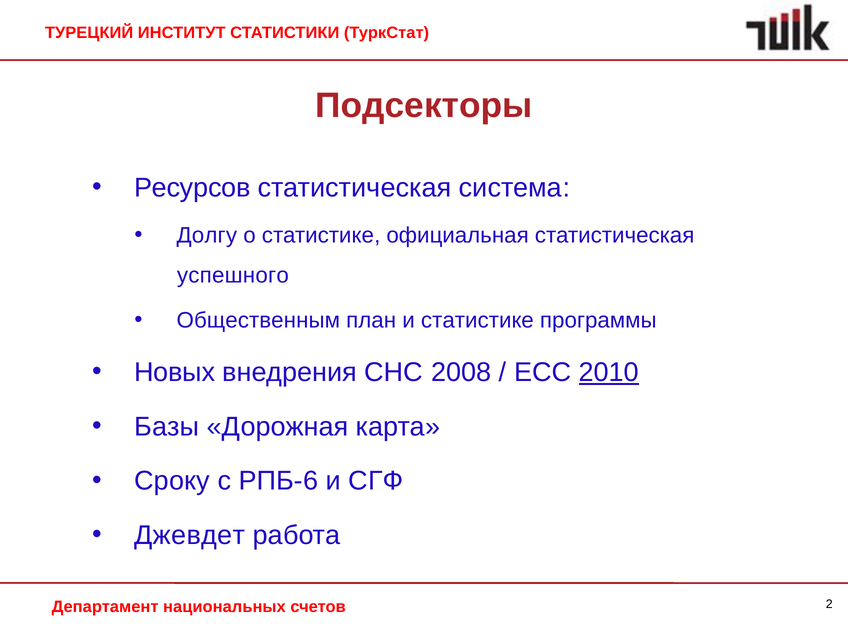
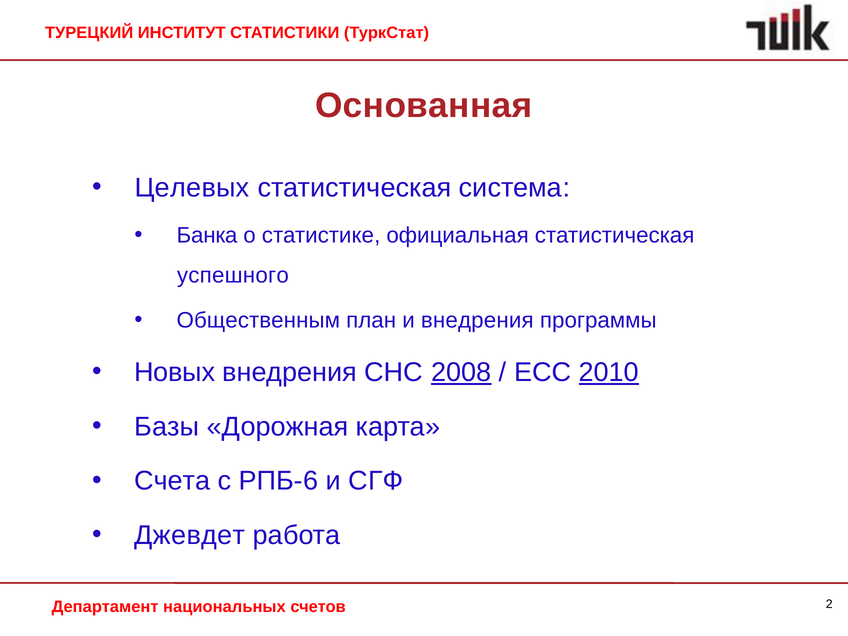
Подсекторы: Подсекторы -> Основанная (424, 105)
Ресурсов: Ресурсов -> Целевых (192, 188)
Долгу: Долгу -> Банка (207, 235)
и статистике: статистике -> внедрения (477, 320)
2008 underline: none -> present (461, 372)
Сроку: Сроку -> Счета (172, 481)
